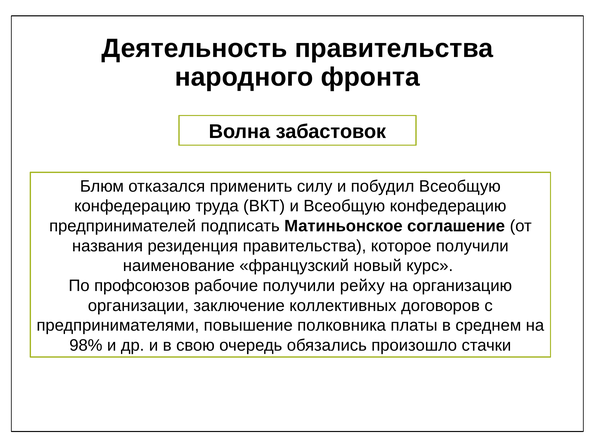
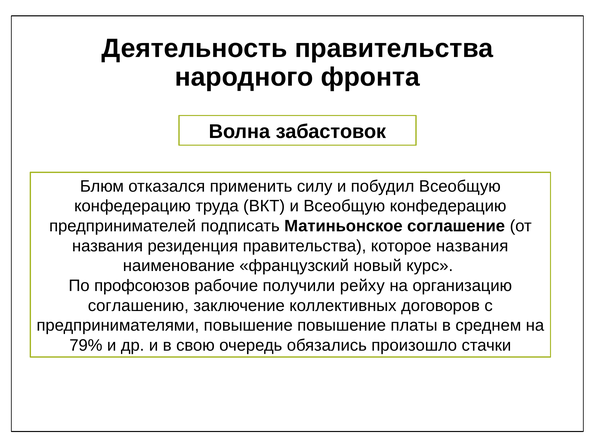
которое получили: получили -> названия (472, 246)
организации: организации -> соглашению (138, 305)
повышение полковника: полковника -> повышение (342, 325)
98%: 98% -> 79% (86, 345)
